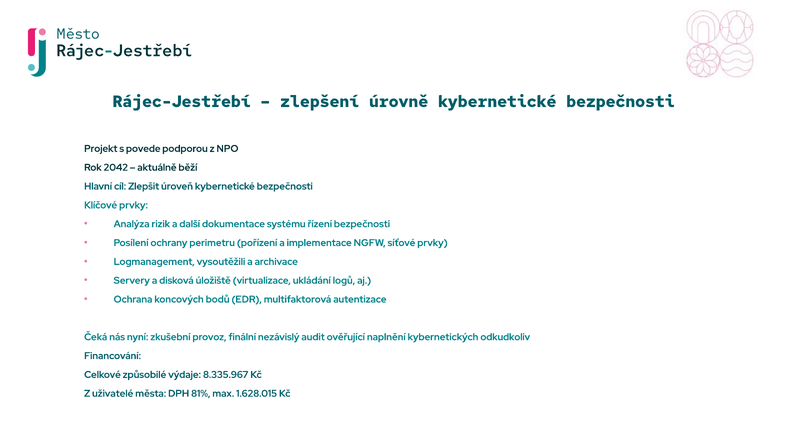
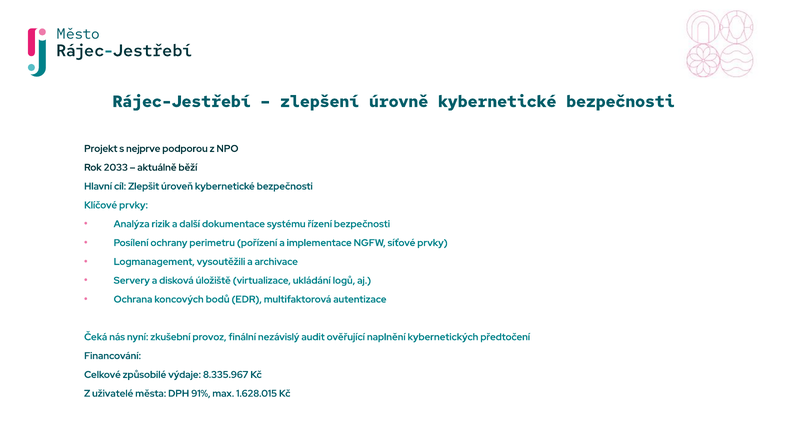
povede: povede -> nejprve (143, 149)
2042: 2042 -> 2033 (116, 167)
odkudkoliv: odkudkoliv -> předtočení (505, 337)
81%: 81% -> 91% (201, 393)
